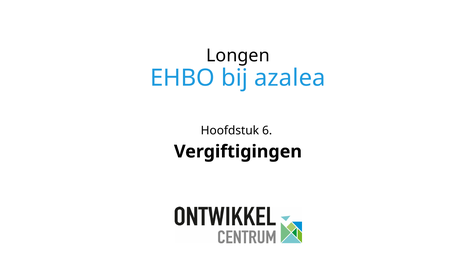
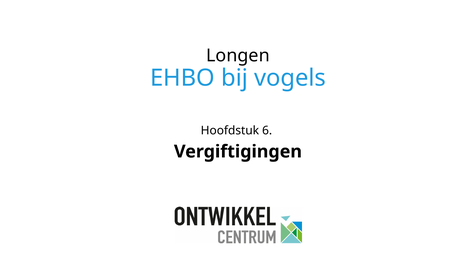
azalea: azalea -> vogels (290, 78)
